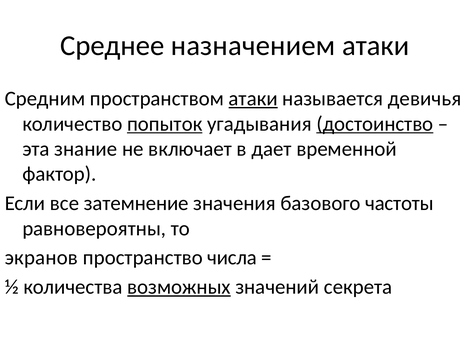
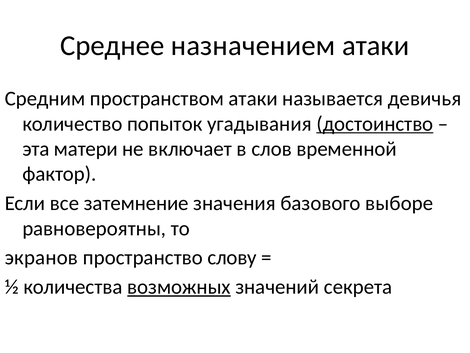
атаки underline: present -> none (253, 99)
попыток underline: present -> none (165, 124)
знание: знание -> матери (86, 149)
дает: дает -> слов (272, 149)
частоты: частоты -> выборе (399, 203)
числа: числа -> слову (232, 257)
